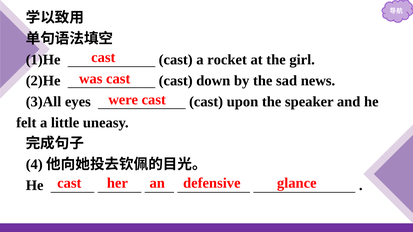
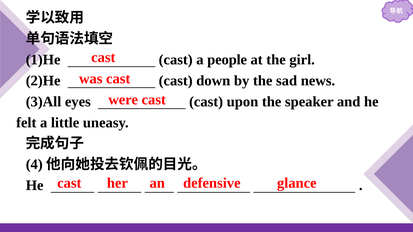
rocket: rocket -> people (227, 60)
